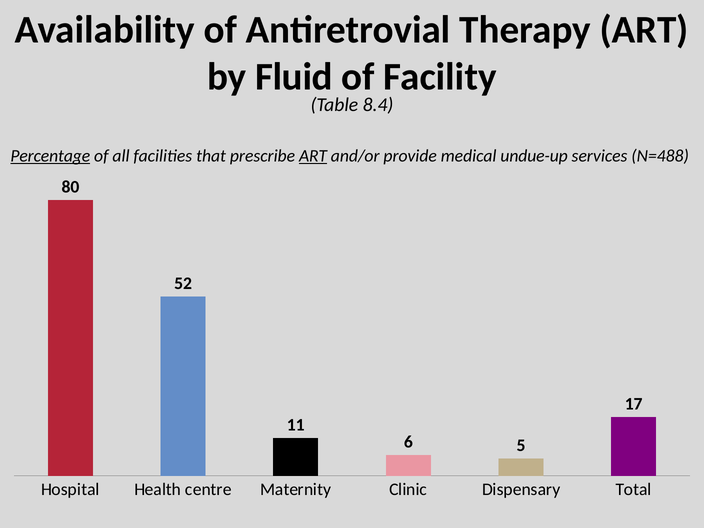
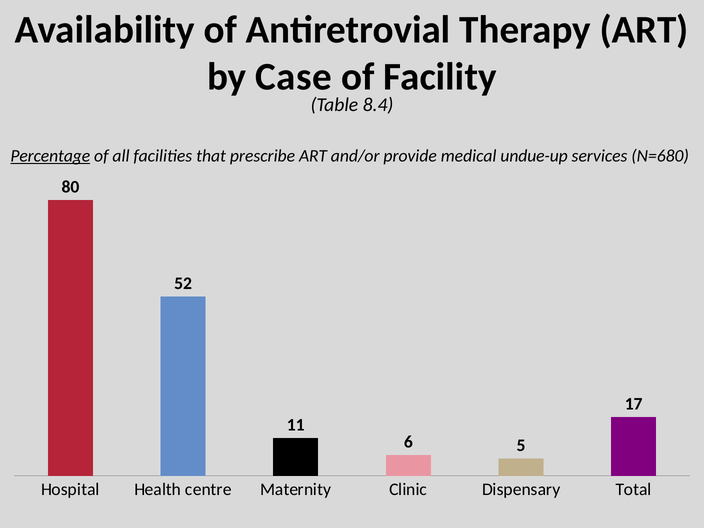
Fluid: Fluid -> Case (294, 77)
ART underline: present -> none (313, 156)
N=488: N=488 -> N=680 (660, 156)
